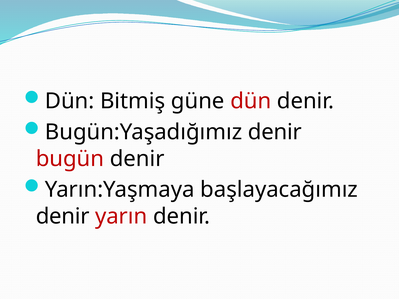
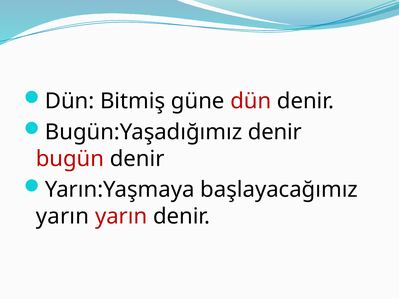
denir: denir -> yarın (62, 216)
